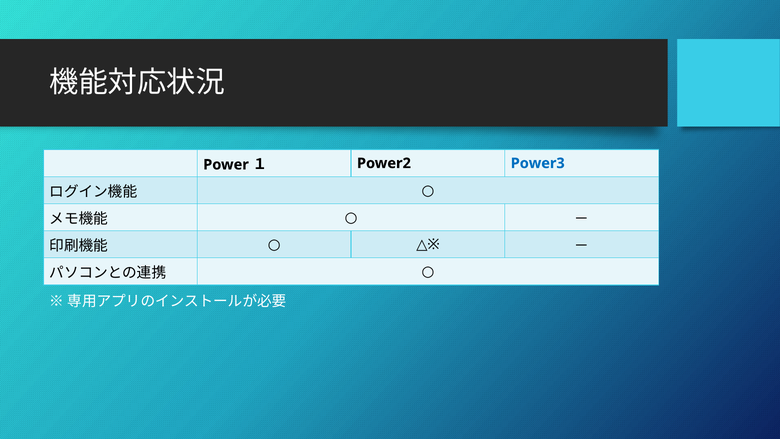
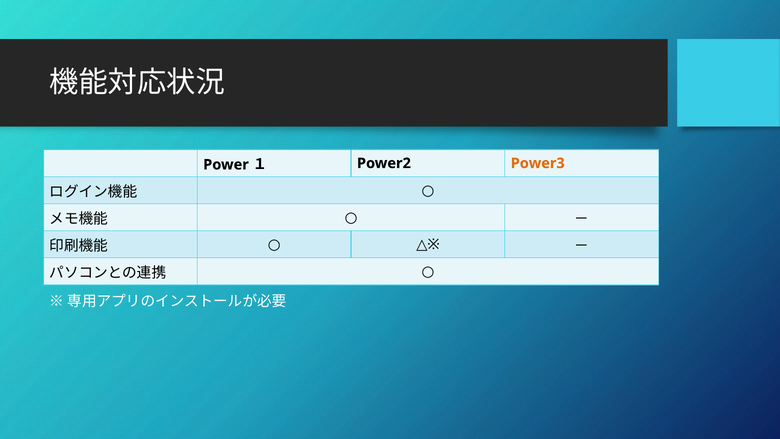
Power3 colour: blue -> orange (538, 163)
